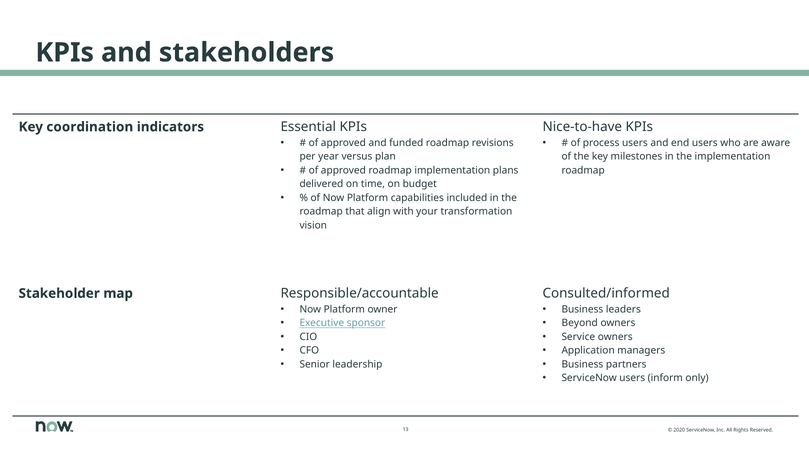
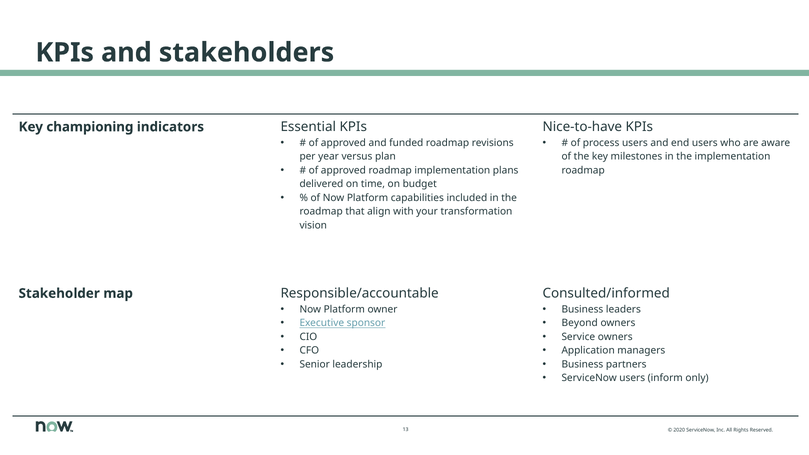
coordination: coordination -> championing (90, 127)
